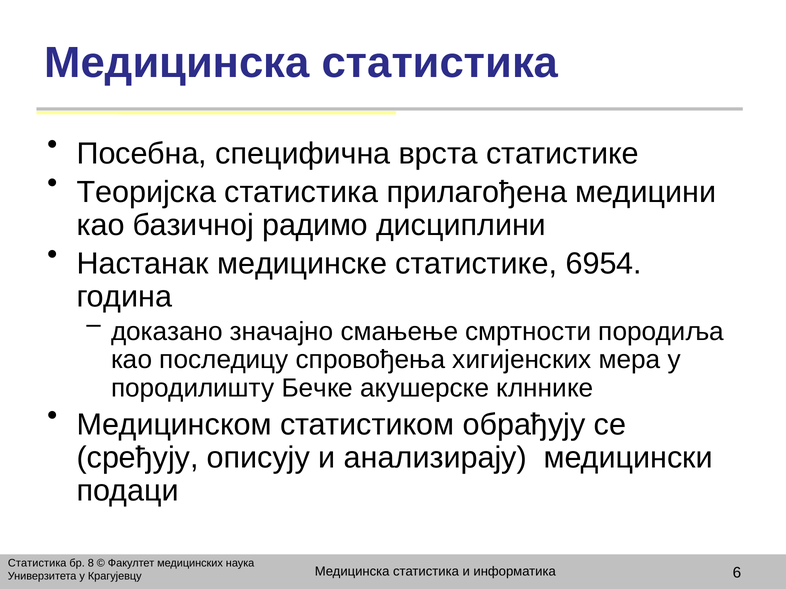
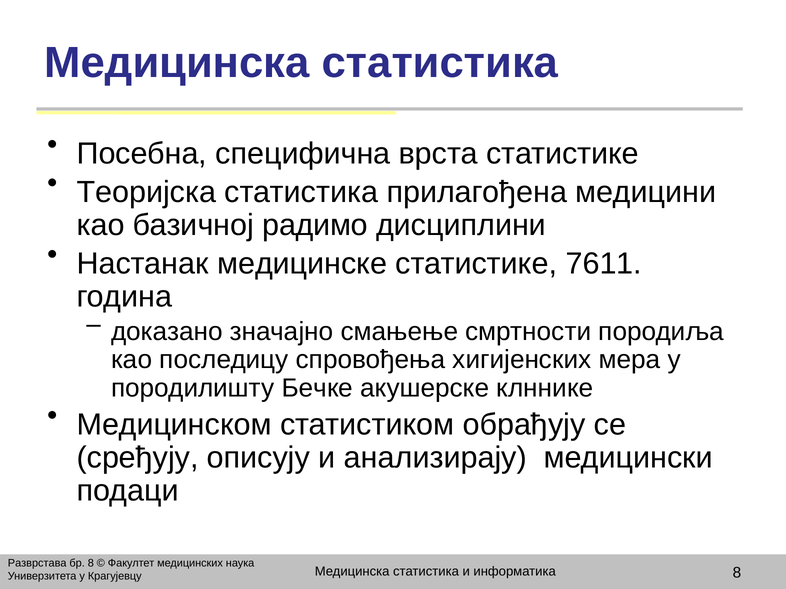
6954: 6954 -> 7611 (604, 264)
Статистика: Статистика -> Разврстава (37, 563)
информатика 6: 6 -> 8 (737, 573)
